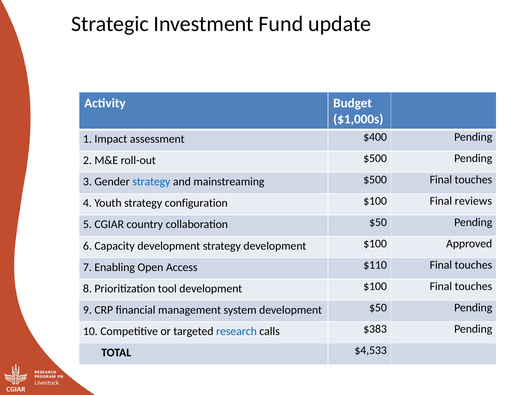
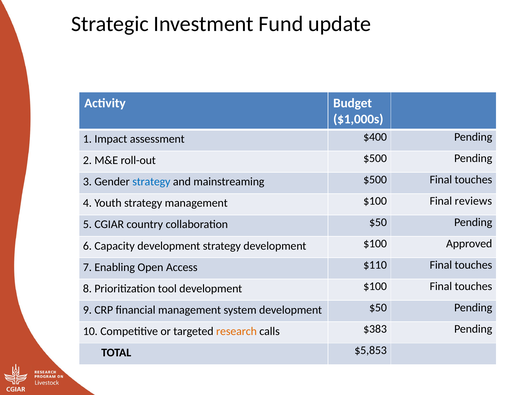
strategy configuration: configuration -> management (196, 203)
research colour: blue -> orange (236, 331)
$4,533: $4,533 -> $5,853 (371, 351)
